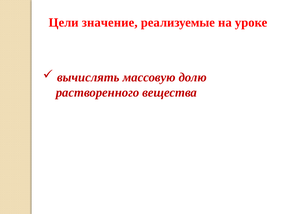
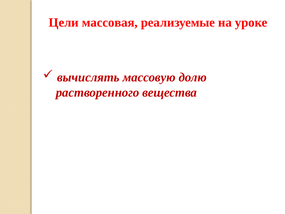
значение: значение -> массовая (110, 22)
